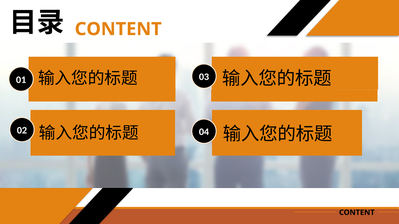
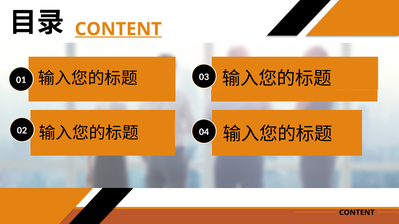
CONTENT underline: none -> present (118, 29)
